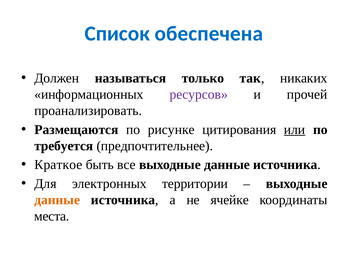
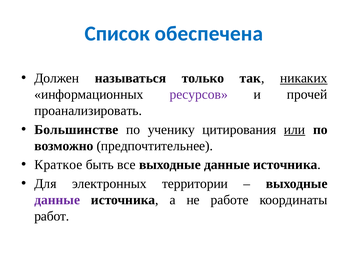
никаких underline: none -> present (304, 78)
Размещаются: Размещаются -> Большинстве (76, 130)
рисунке: рисунке -> ученику (171, 130)
требуется: требуется -> возможно (64, 146)
данные colour: orange -> purple (57, 200)
ячейке: ячейке -> работе (230, 200)
места: места -> работ (52, 216)
